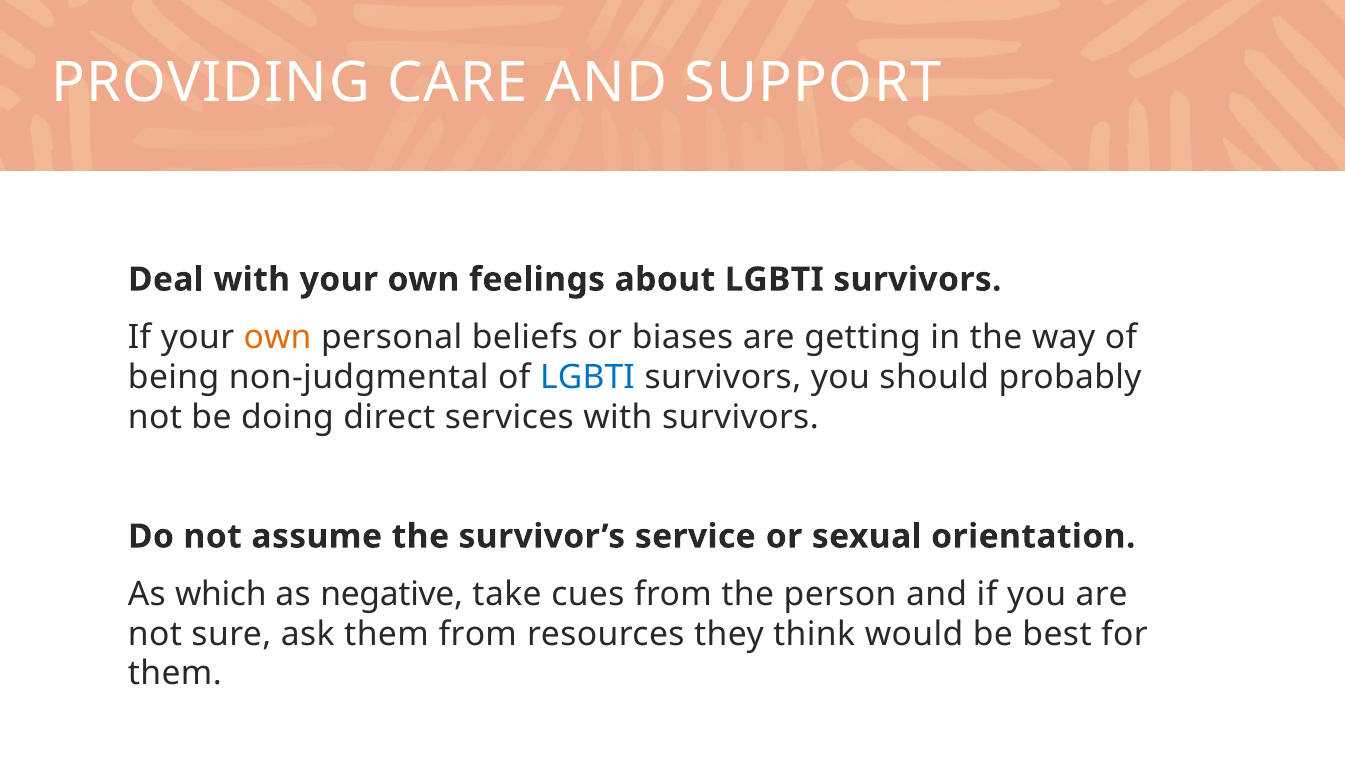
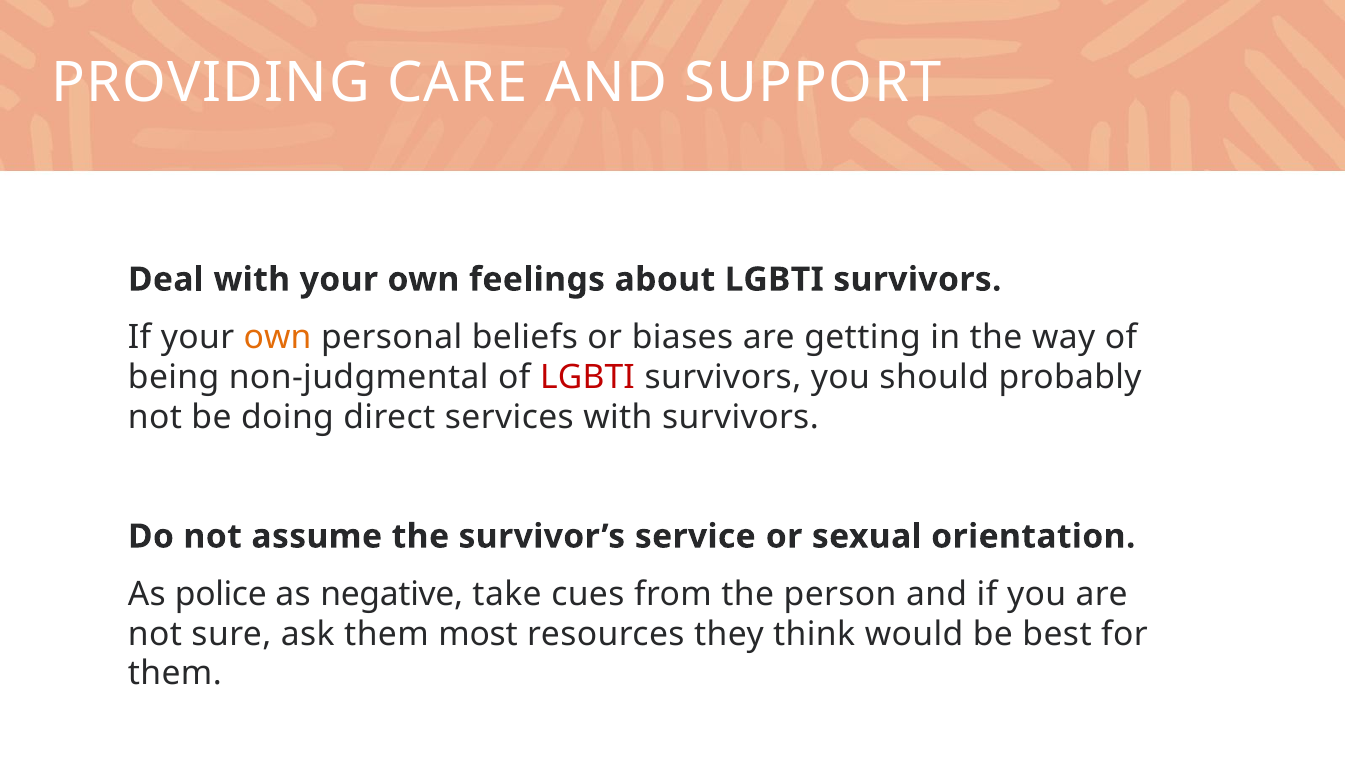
LGBTI colour: blue -> red (587, 377)
which: which -> police (221, 594)
them from: from -> most (478, 634)
